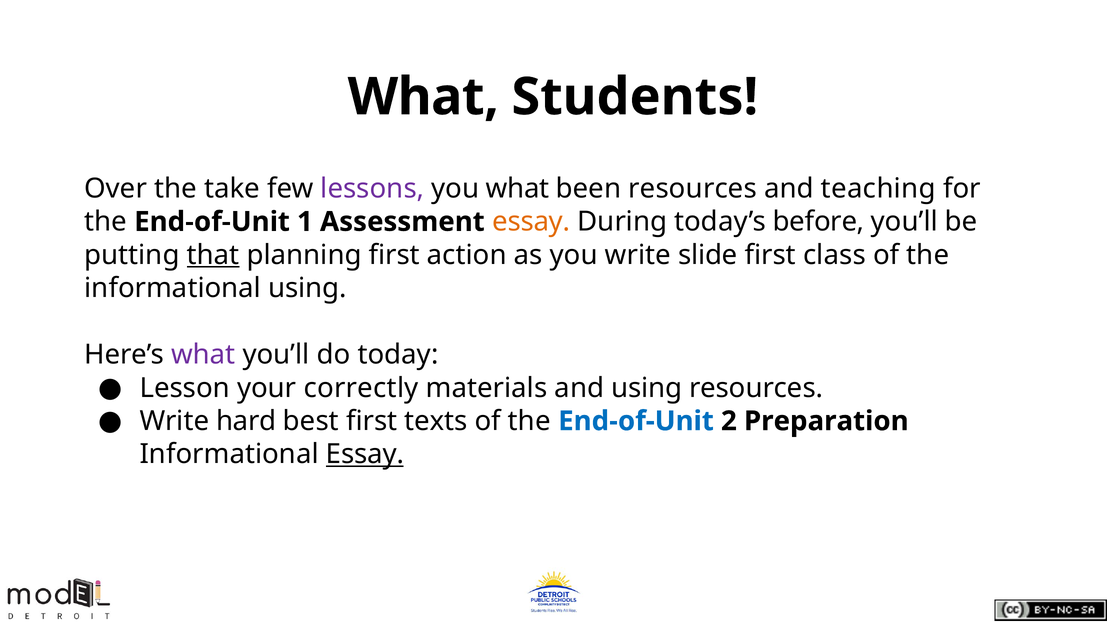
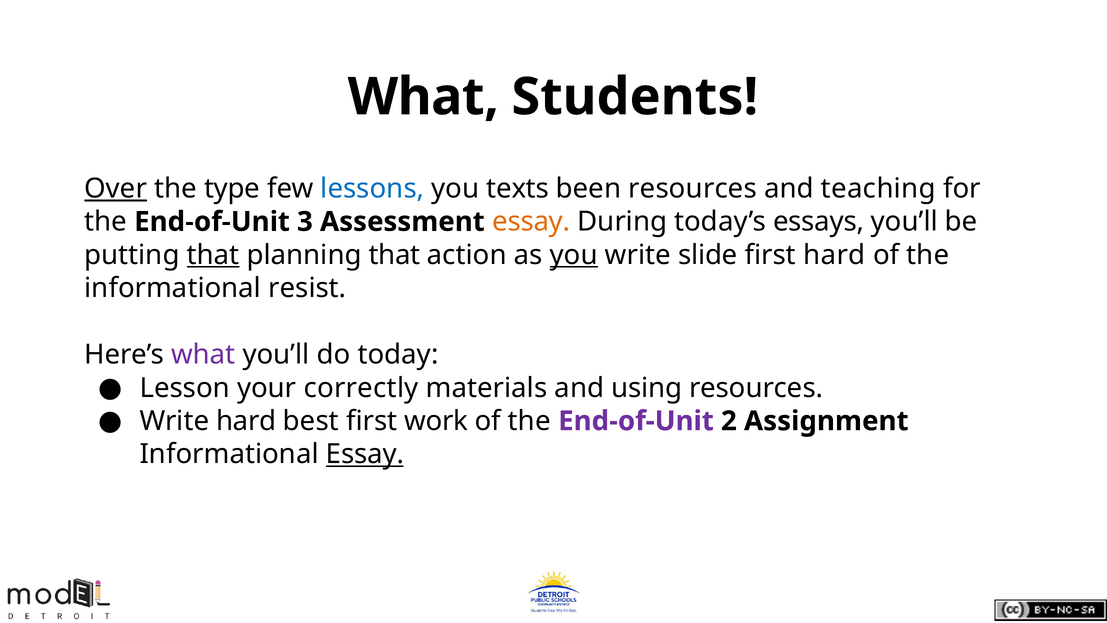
Over underline: none -> present (116, 188)
take: take -> type (232, 188)
lessons colour: purple -> blue (372, 188)
you what: what -> texts (518, 188)
1: 1 -> 3 (305, 222)
before: before -> essays (819, 222)
planning first: first -> that (394, 255)
you underline: none -> present (574, 255)
first class: class -> hard (834, 255)
informational using: using -> resist (307, 288)
texts: texts -> work (436, 421)
End-of-Unit colour: blue -> purple (636, 421)
Preparation: Preparation -> Assignment (826, 421)
